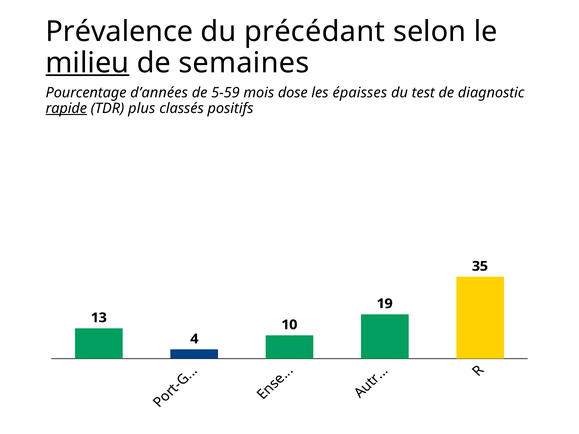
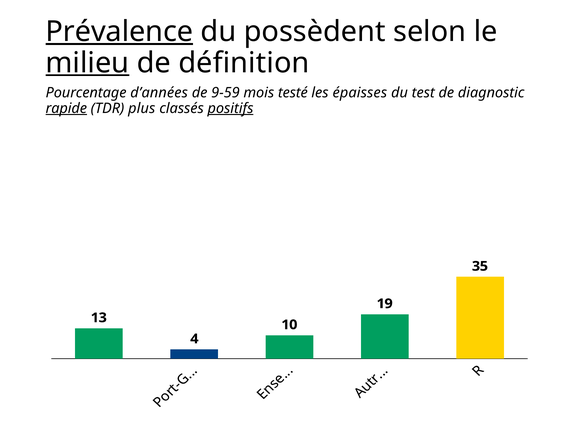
Prévalence underline: none -> present (119, 32)
précédant: précédant -> possèdent (315, 32)
semaines: semaines -> définition (244, 63)
5-59: 5-59 -> 9-59 (225, 93)
dose: dose -> testé (293, 93)
positifs underline: none -> present (230, 108)
